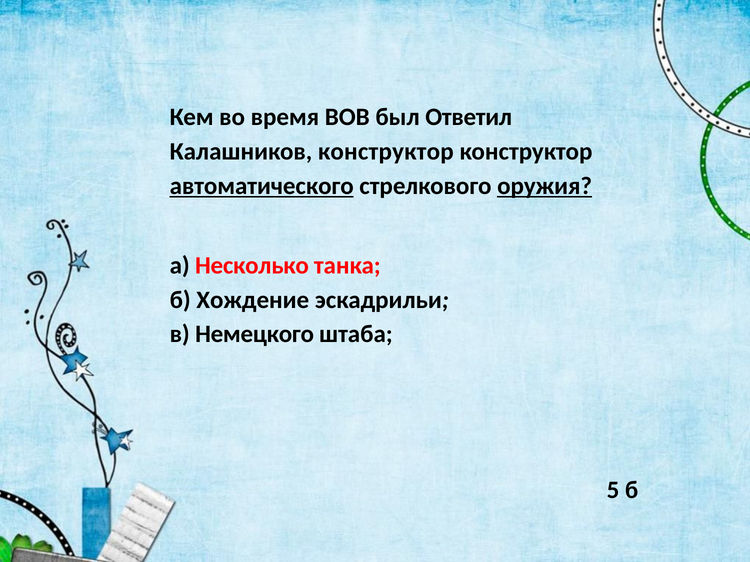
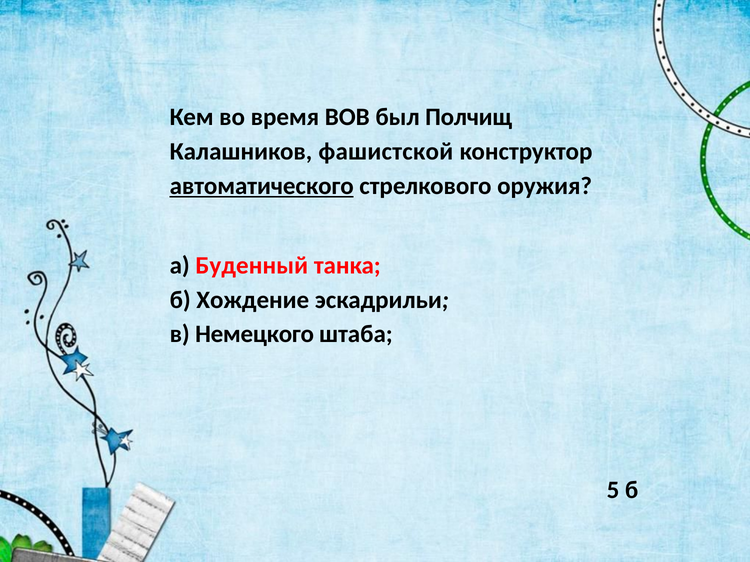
Ответил: Ответил -> Полчищ (469, 117)
Калашников конструктор: конструктор -> фашистской (386, 152)
оружия underline: present -> none (545, 186)
Несколько: Несколько -> Буденный (252, 266)
